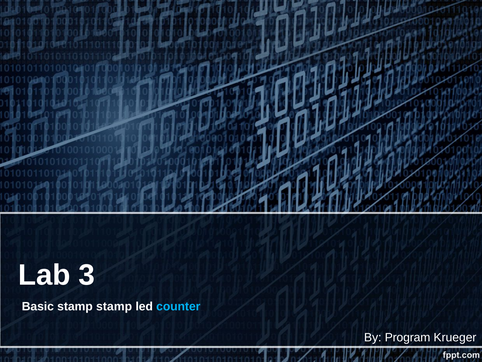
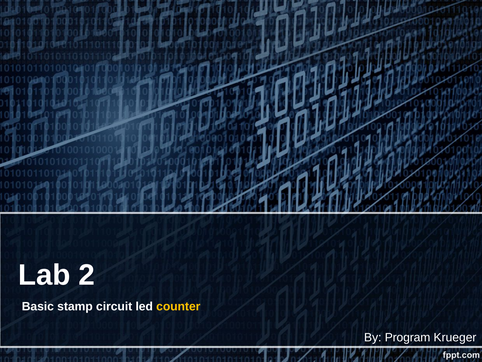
3: 3 -> 2 (87, 275)
stamp stamp: stamp -> circuit (114, 306)
counter colour: light blue -> yellow (178, 306)
